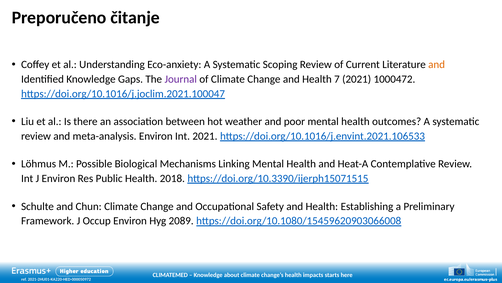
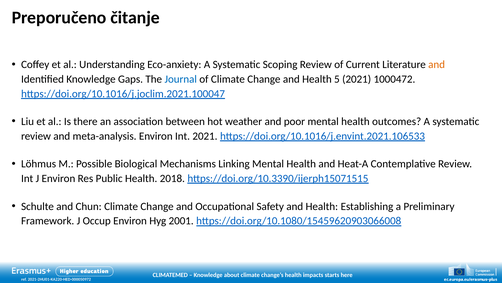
Journal colour: purple -> blue (181, 79)
7: 7 -> 5 (337, 79)
2089: 2089 -> 2001 (181, 220)
